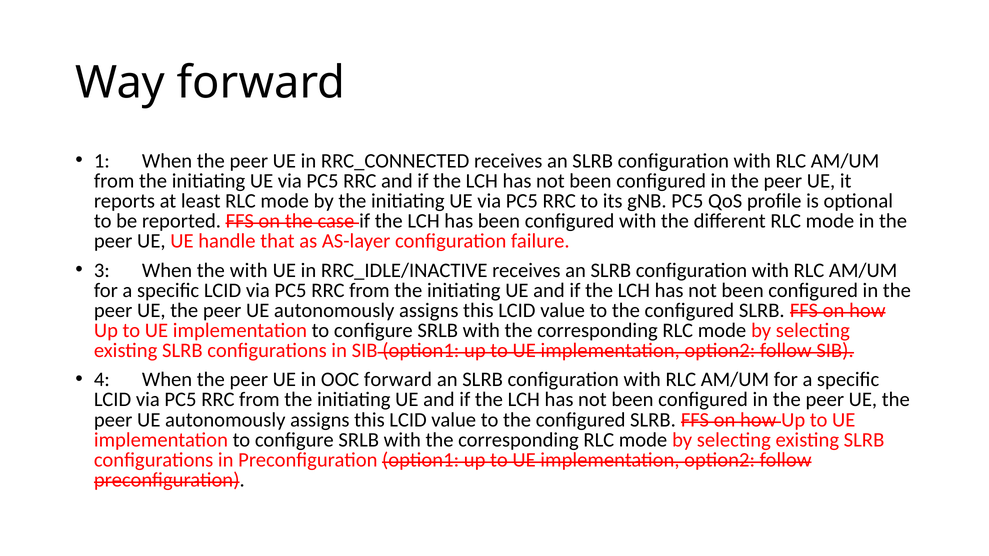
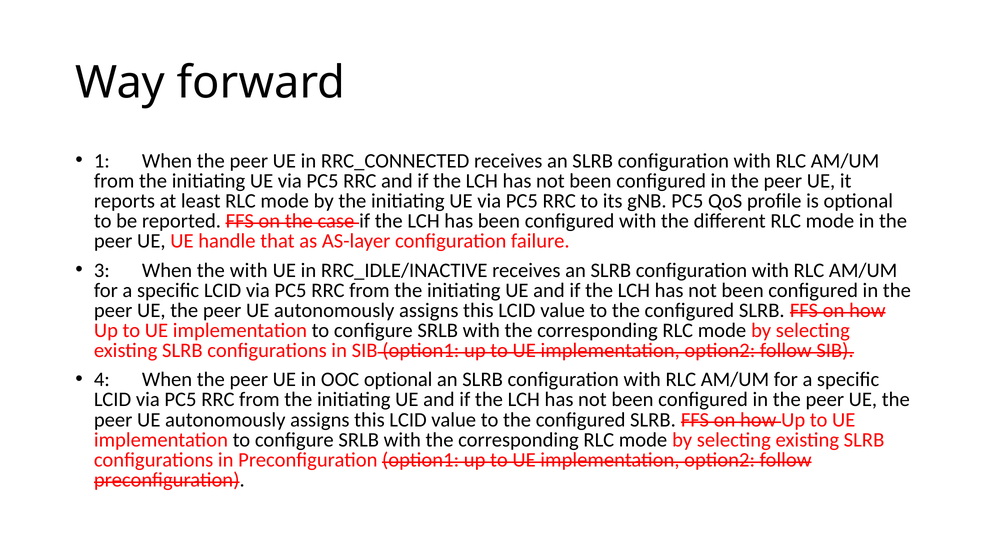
OOC forward: forward -> optional (398, 380)
